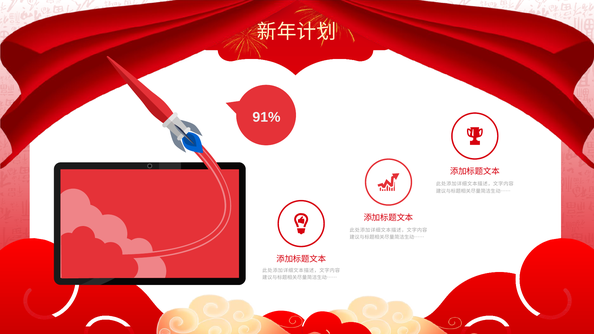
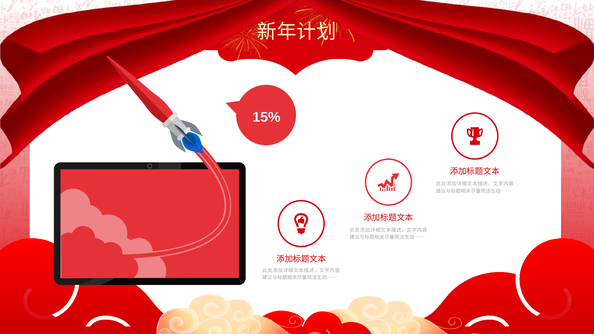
91%: 91% -> 15% (266, 117)
